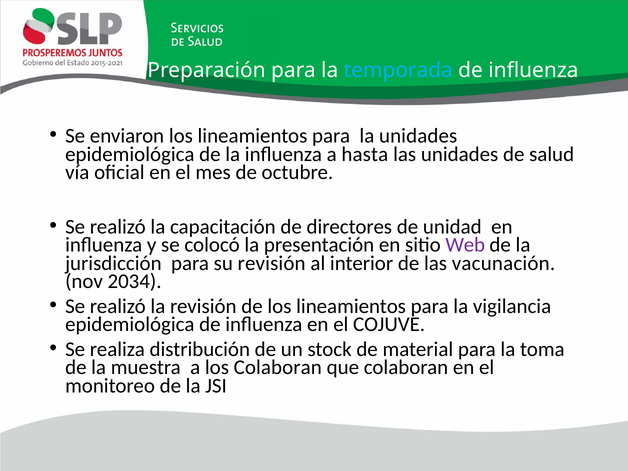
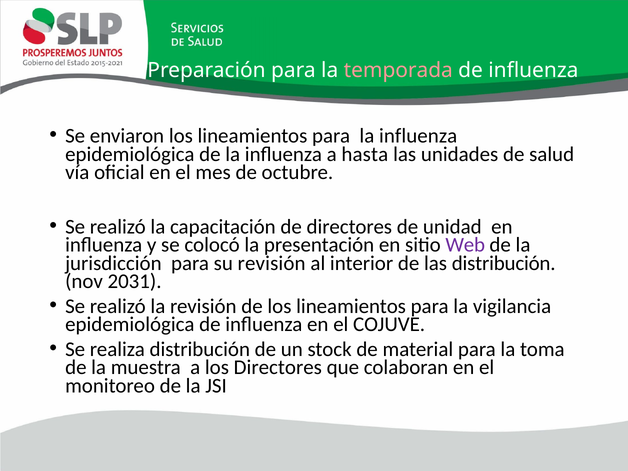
temporada colour: light blue -> pink (398, 70)
para la unidades: unidades -> influenza (418, 136)
las vacunación: vacunación -> distribución (504, 263)
2034: 2034 -> 2031 (135, 281)
los Colaboran: Colaboran -> Directores (278, 368)
